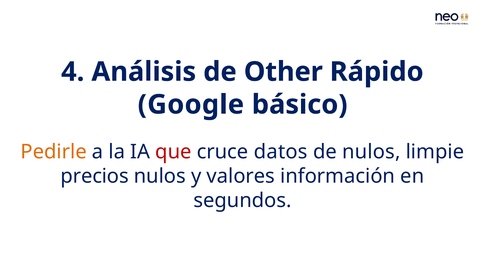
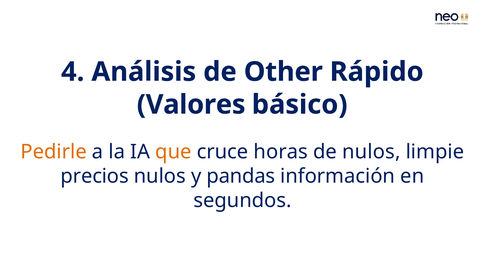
Google: Google -> Valores (191, 105)
que colour: red -> orange (173, 152)
datos: datos -> horas (281, 152)
valores: valores -> pandas (241, 176)
